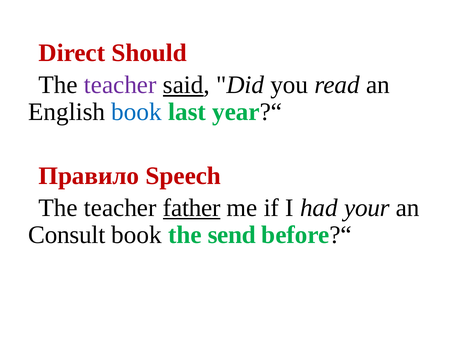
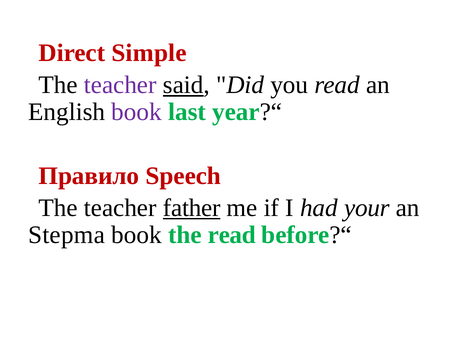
Should: Should -> Simple (149, 53)
book colour: blue -> purple (137, 112)
Consult: Consult -> Stepma (67, 235)
the send: send -> read (232, 235)
